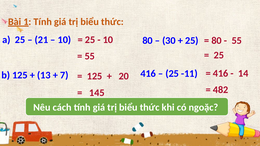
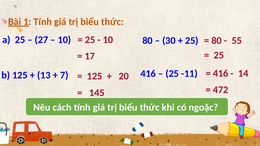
21: 21 -> 27 (41, 40)
55: 55 -> 17 (90, 56)
482: 482 -> 472 (221, 90)
